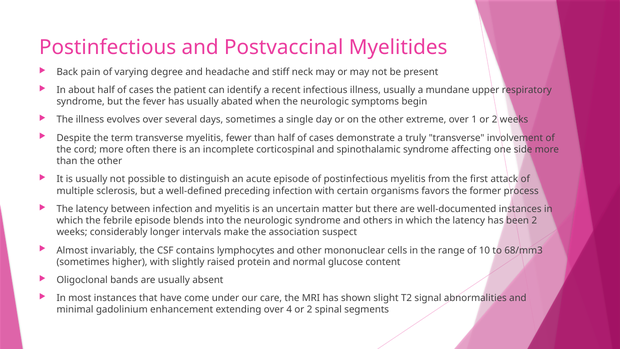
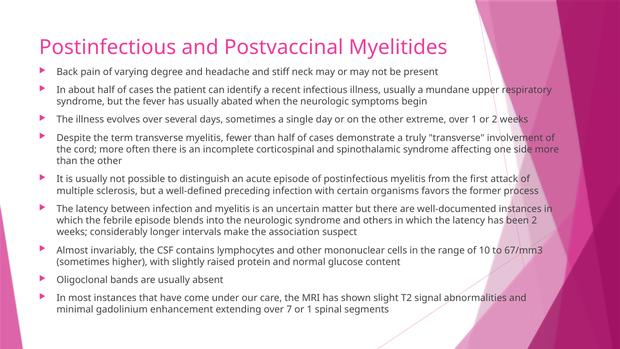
68/mm3: 68/mm3 -> 67/mm3 (524, 250)
4: 4 -> 7 (289, 310)
2: 2 -> 1 (310, 310)
